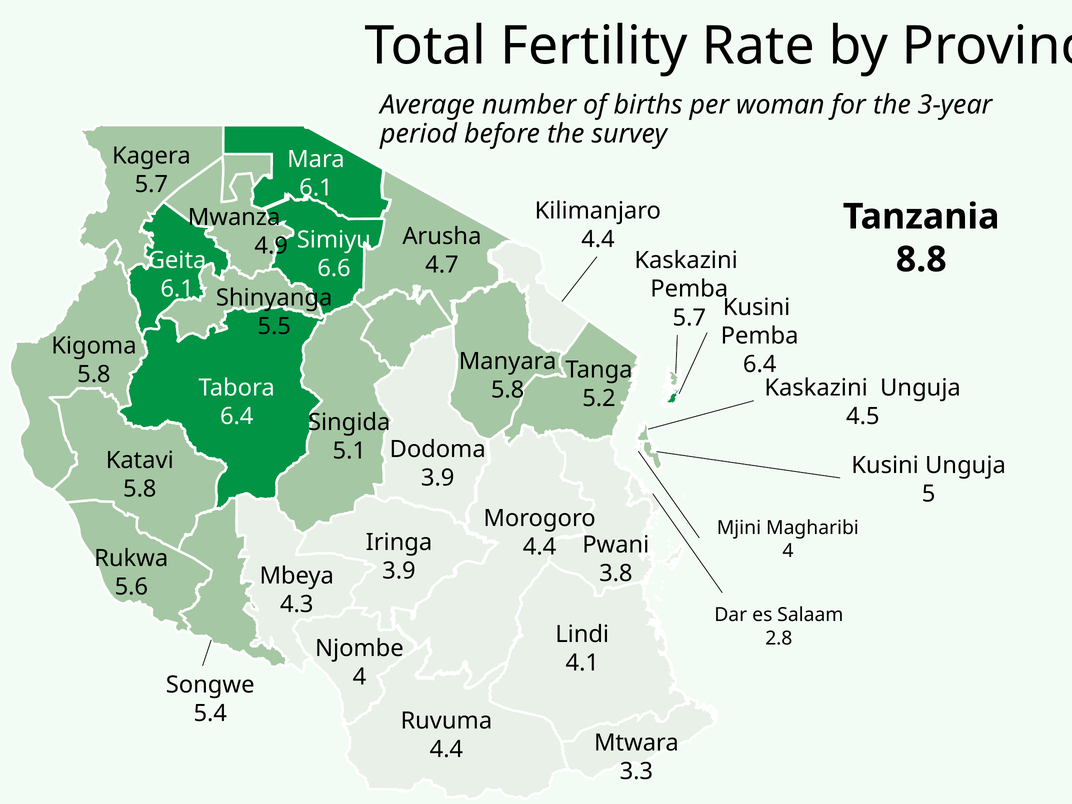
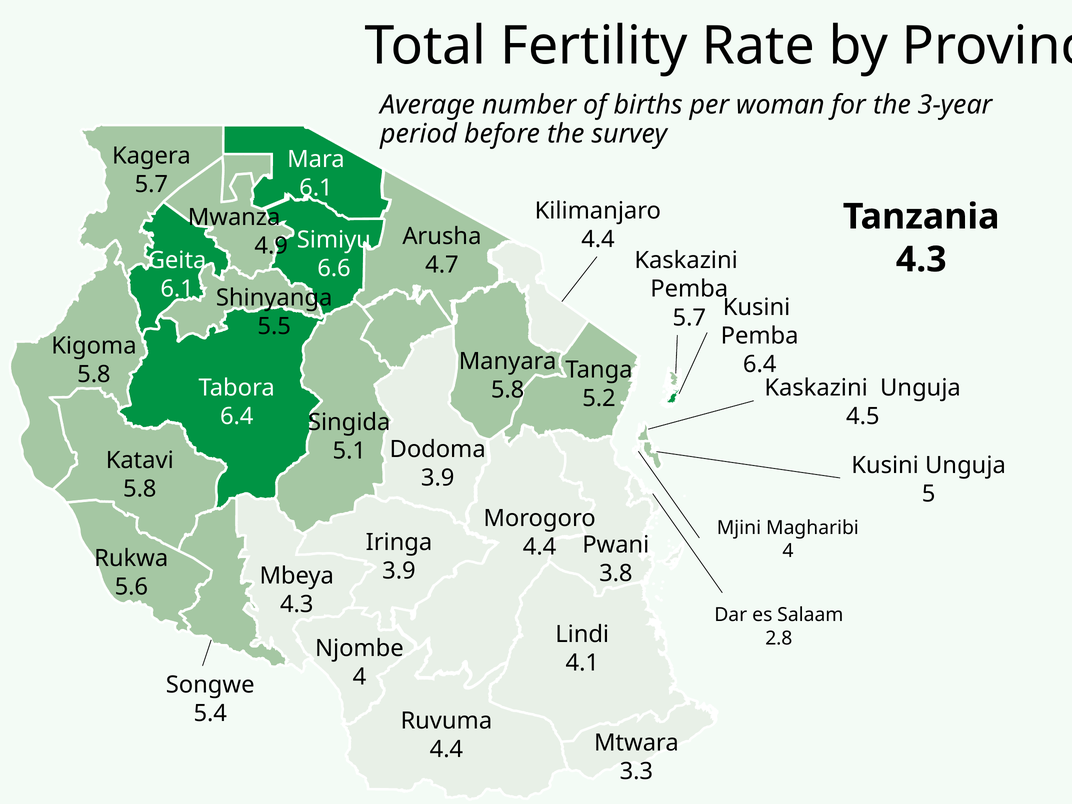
8.8: 8.8 -> 4.3 (921, 260)
